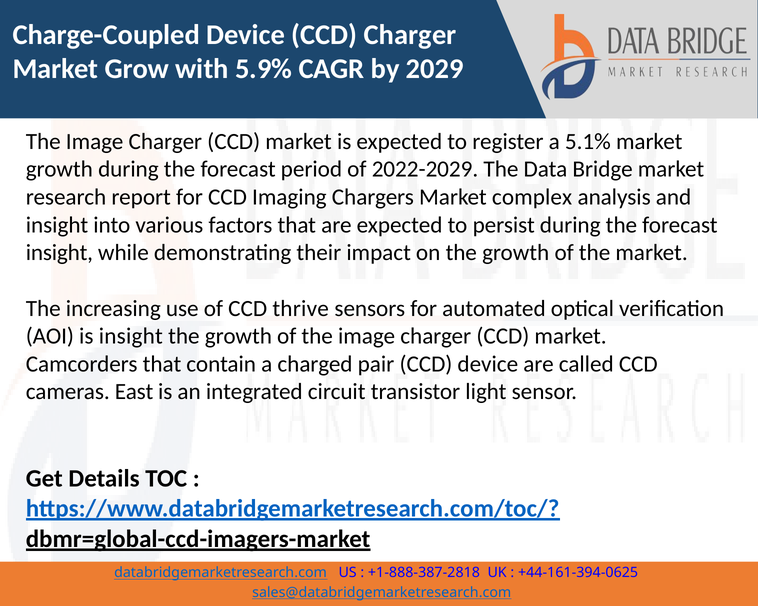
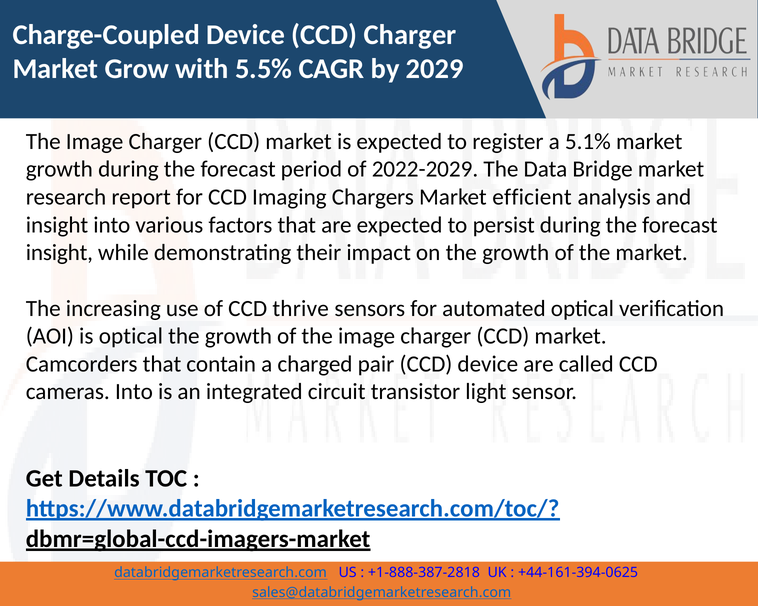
5.9%: 5.9% -> 5.5% (264, 69)
complex: complex -> efficient (532, 197)
is insight: insight -> optical (131, 336)
cameras East: East -> Into (134, 392)
